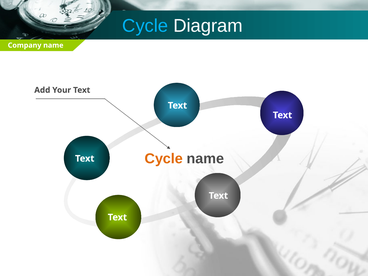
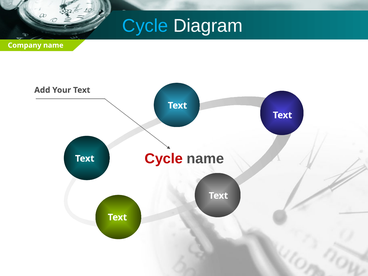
Cycle colour: orange -> red (164, 159)
